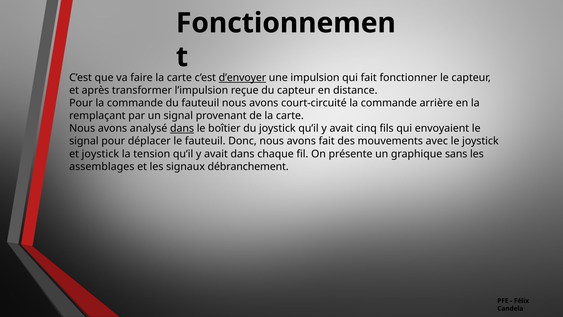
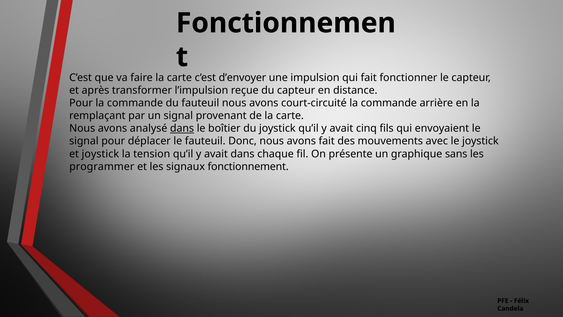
d’envoyer underline: present -> none (242, 78)
assemblages: assemblages -> programmer (102, 166)
débranchement: débranchement -> fonctionnement (248, 166)
